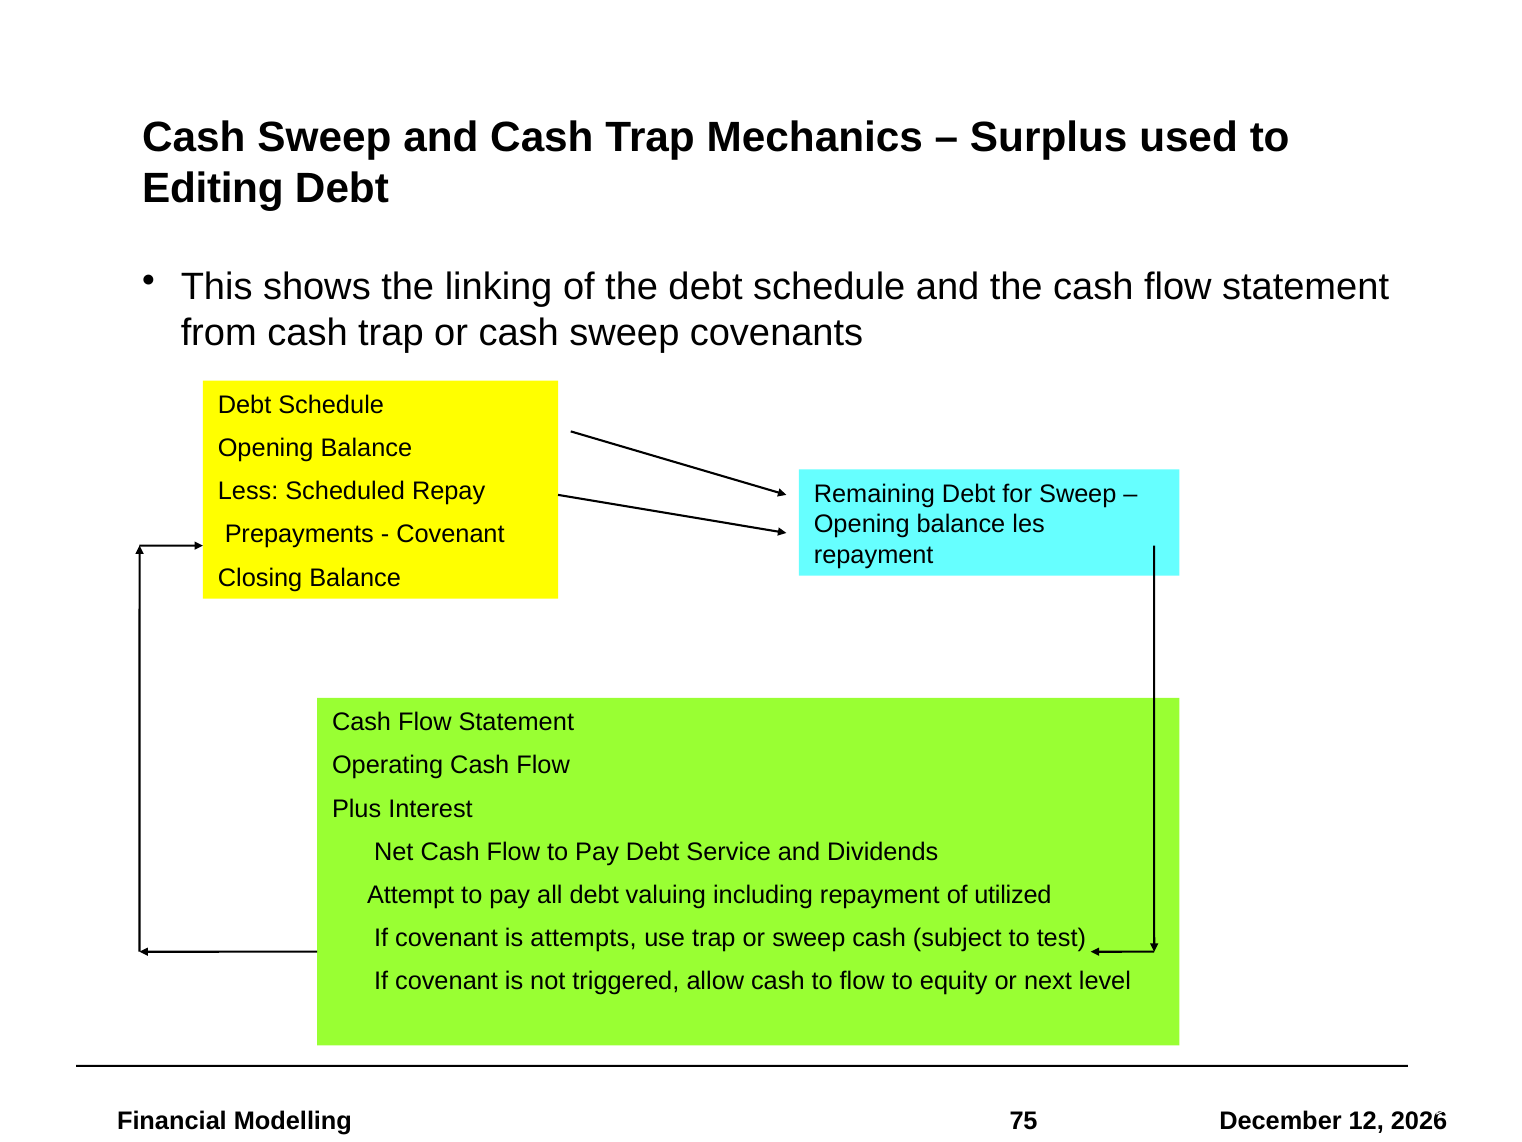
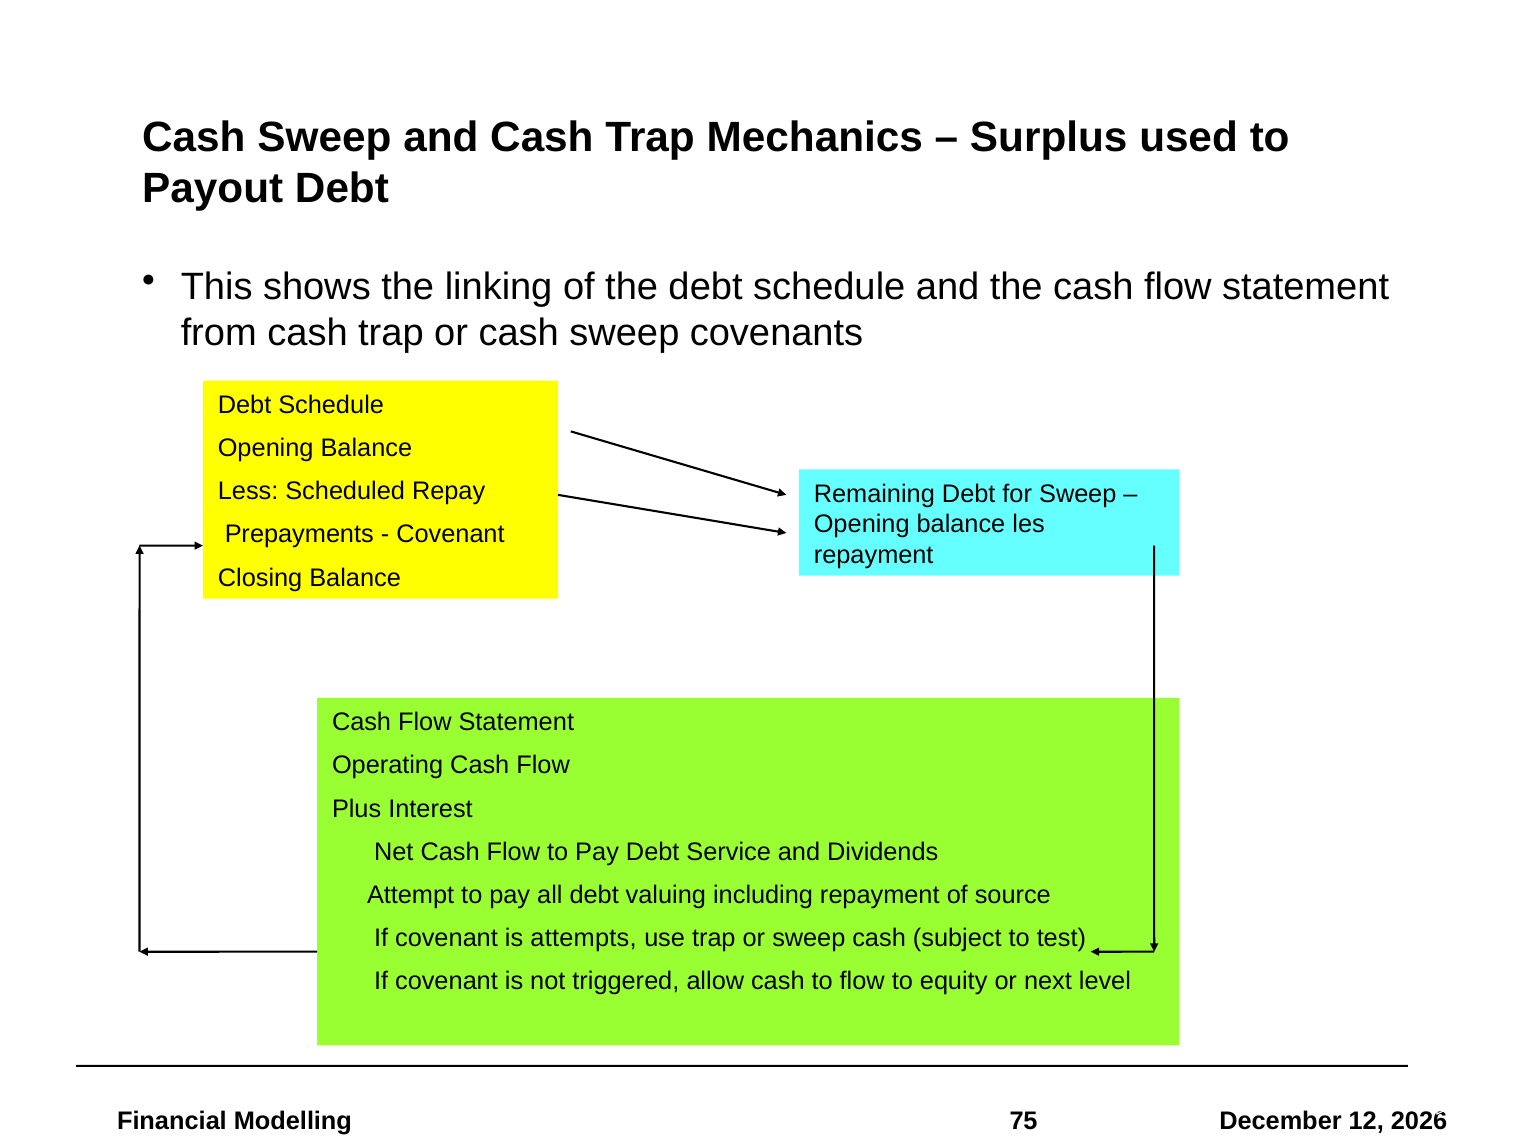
Editing: Editing -> Payout (213, 188)
utilized: utilized -> source (1013, 895)
